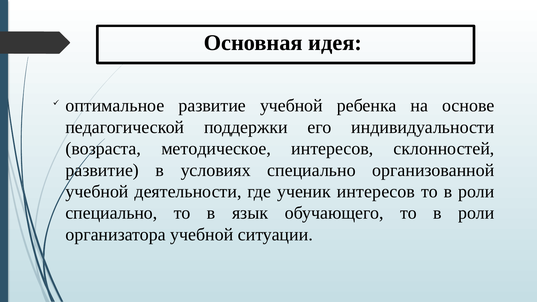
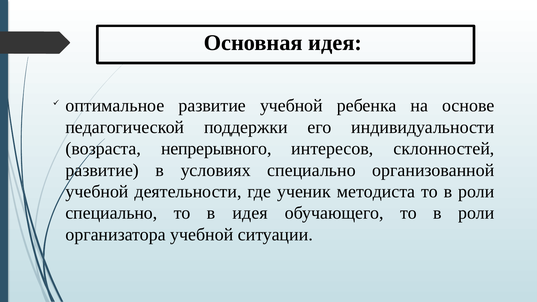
методическое: методическое -> непрерывного (216, 149)
ученик интересов: интересов -> методиста (376, 192)
в язык: язык -> идея (250, 213)
